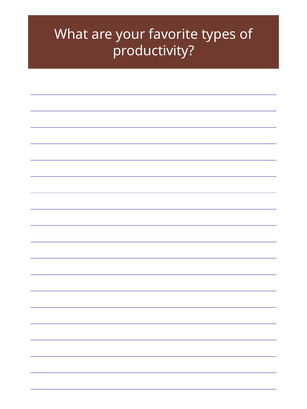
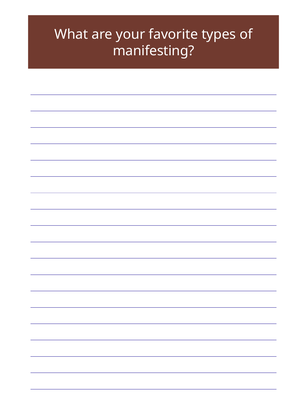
productivity: productivity -> manifesting (154, 51)
